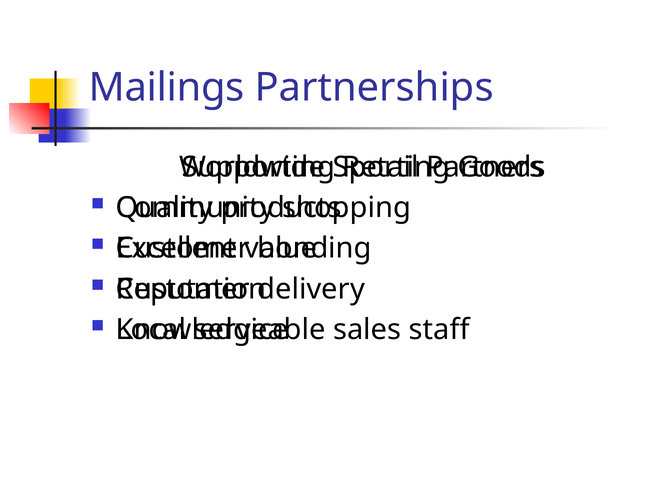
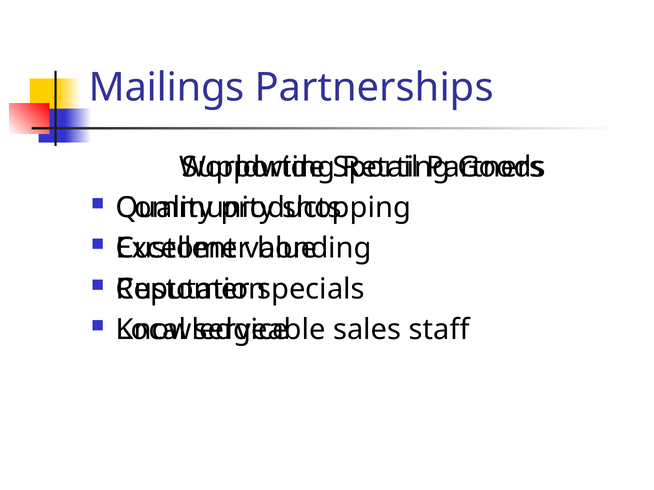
delivery: delivery -> specials (311, 289)
